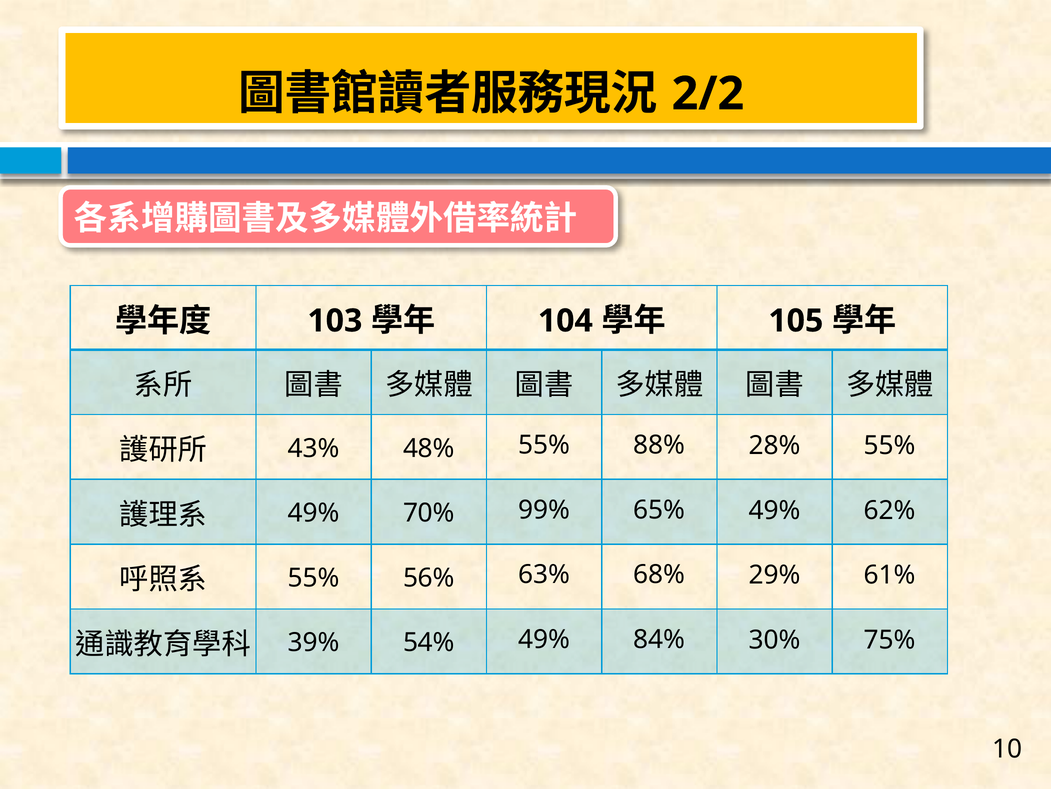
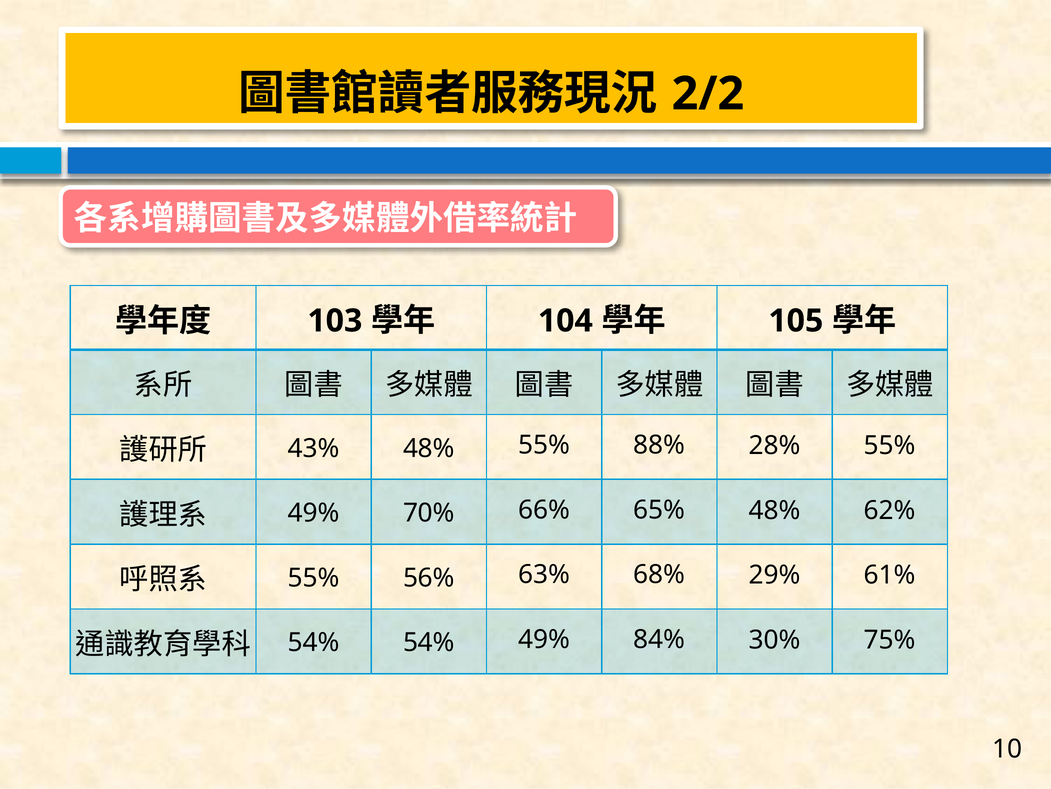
99%: 99% -> 66% (544, 509)
65% 49%: 49% -> 48% (775, 510)
39%: 39% -> 54% (314, 642)
